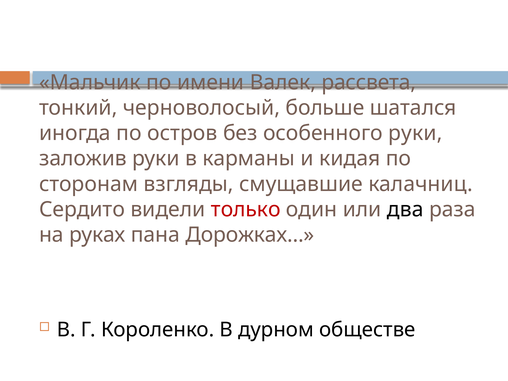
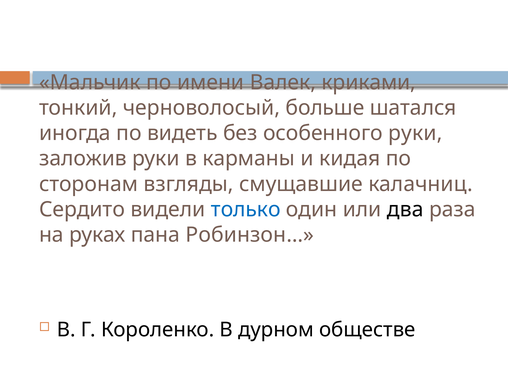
рассвета: рассвета -> криками (369, 82)
остров: остров -> видеть (182, 133)
только colour: red -> blue (246, 209)
Дорожках…: Дорожках… -> Робинзон… (250, 235)
